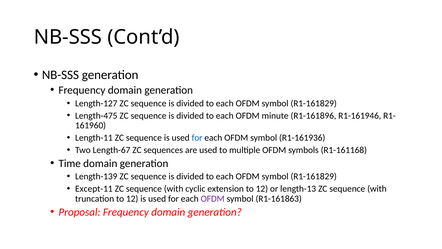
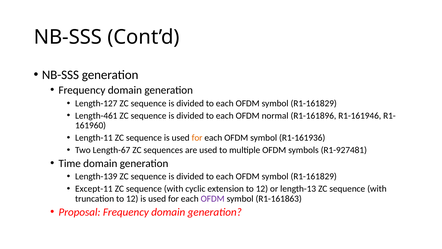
Length-475: Length-475 -> Length-461 (96, 115)
minute: minute -> normal (275, 115)
for colour: blue -> orange (197, 138)
R1-161168: R1-161168 -> R1-927481 (344, 150)
